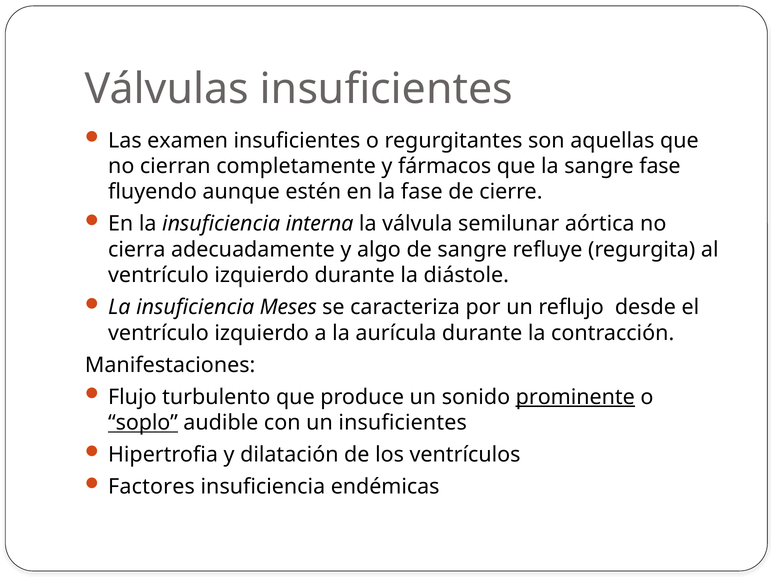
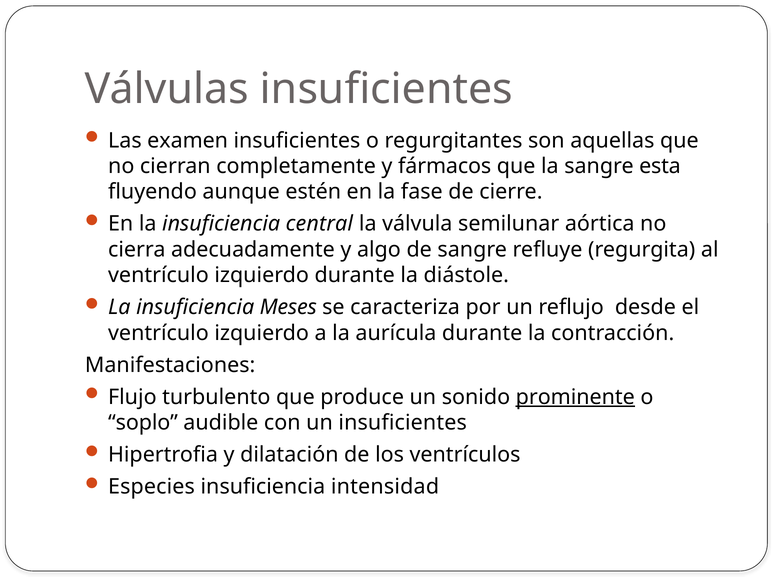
sangre fase: fase -> esta (660, 166)
interna: interna -> central (319, 224)
soplo underline: present -> none (143, 423)
Factores: Factores -> Especies (151, 487)
endémicas: endémicas -> intensidad (385, 487)
